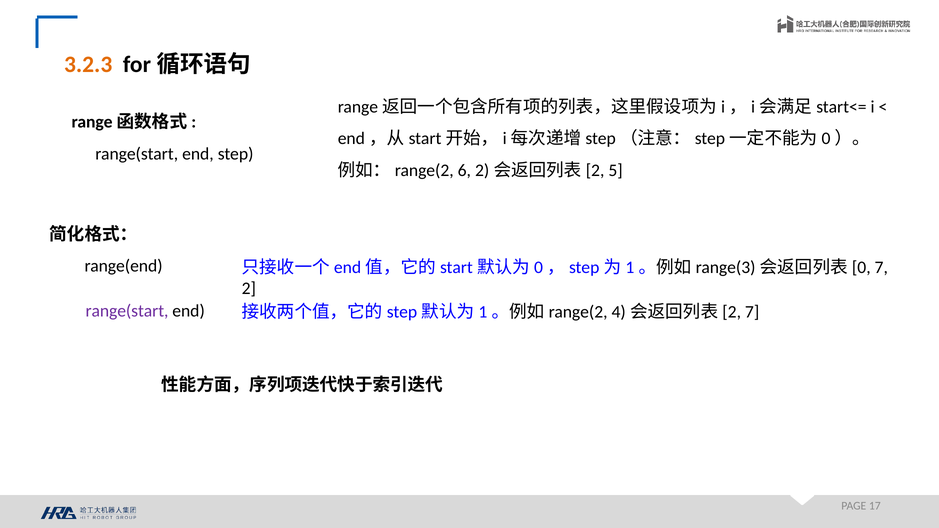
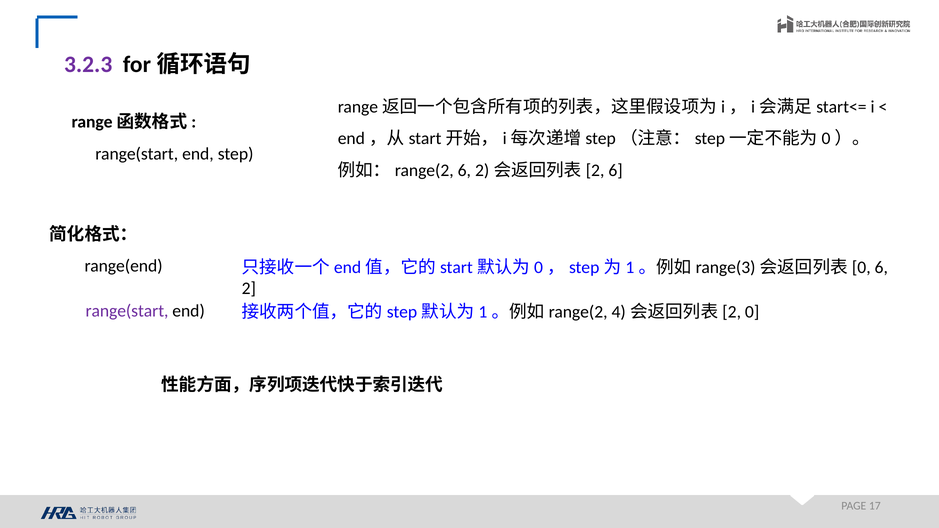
3.2.3 colour: orange -> purple (88, 64)
5: 5 -> 6 (616, 170)
7: 7 -> 6 (881, 268)
7: 7 -> 0 (752, 312)
